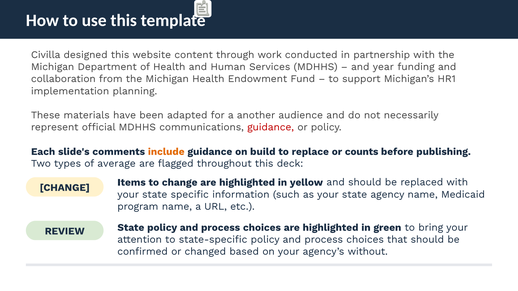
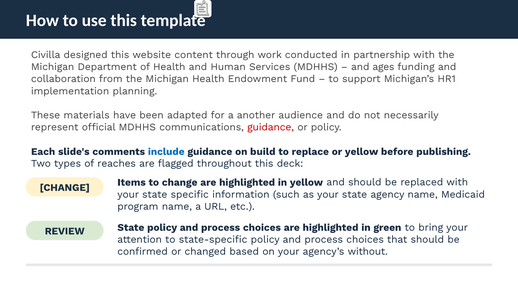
year: year -> ages (383, 67)
include colour: orange -> blue (166, 152)
or counts: counts -> yellow (362, 152)
average: average -> reaches (117, 164)
